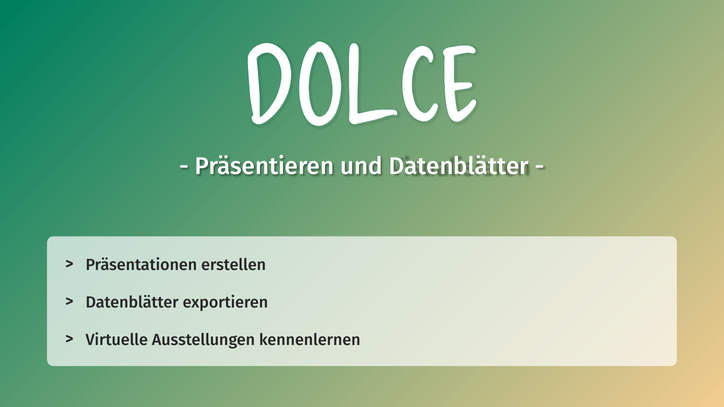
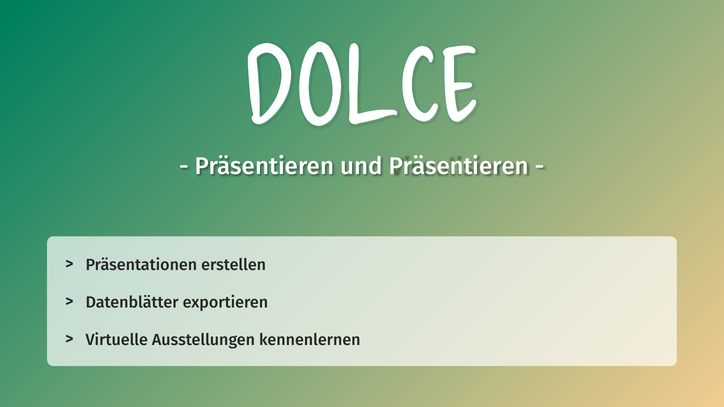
und Datenblätter: Datenblätter -> Präsentieren (459, 166)
